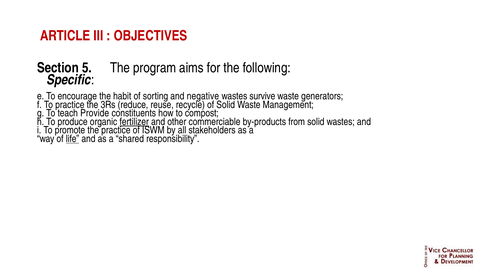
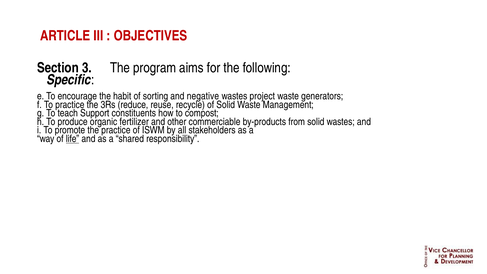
5: 5 -> 3 (87, 68)
survive: survive -> project (262, 96)
Provide: Provide -> Support (95, 113)
fertilizer underline: present -> none (134, 122)
